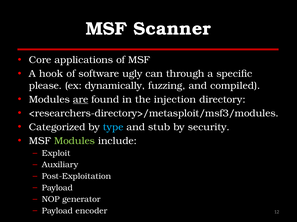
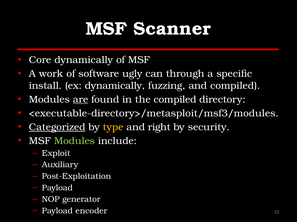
Core applications: applications -> dynamically (84, 60)
hook: hook -> work (51, 74)
please: please -> install (45, 86)
the injection: injection -> compiled (175, 100)
<researchers-directory>/metasploit/msf3/modules: <researchers-directory>/metasploit/msf3/modules -> <executable-directory>/metasploit/msf3/modules (154, 114)
Categorized underline: none -> present (57, 127)
type colour: light blue -> yellow (113, 127)
stub: stub -> right (159, 127)
